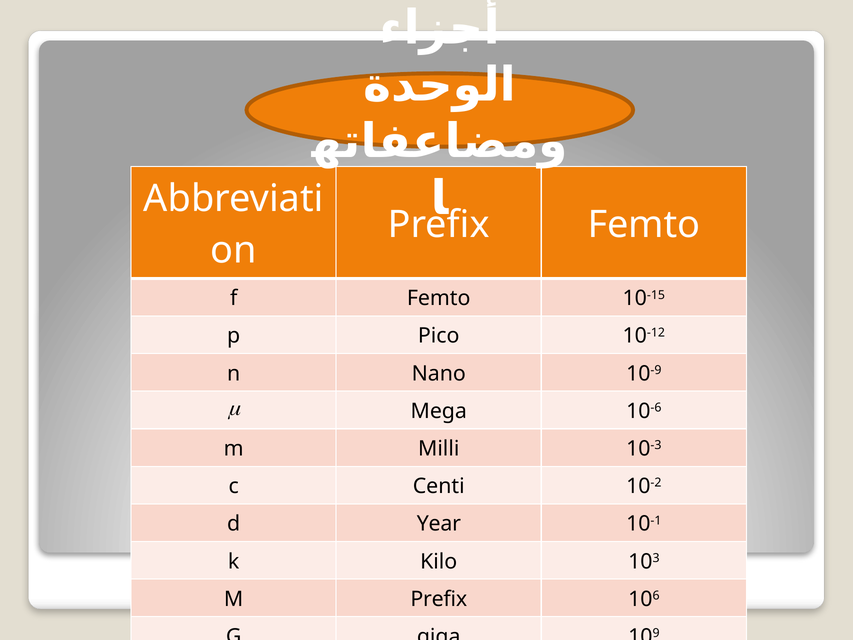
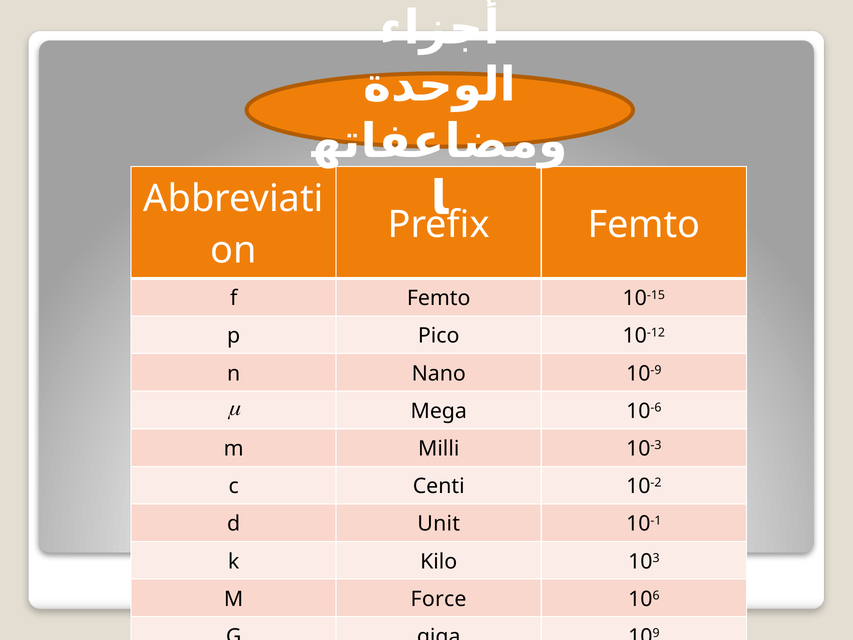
Year: Year -> Unit (439, 524)
M Prefix: Prefix -> Force (439, 599)
